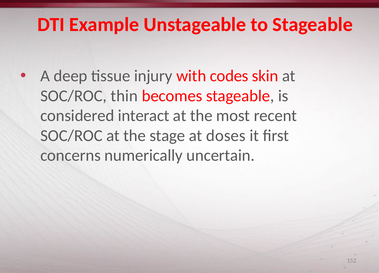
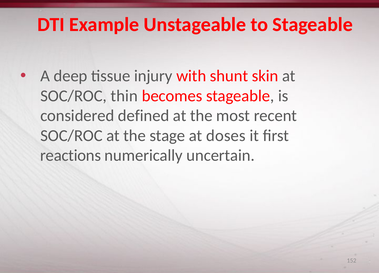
codes: codes -> shunt (229, 76)
interact: interact -> defined (144, 116)
concerns: concerns -> reactions (71, 156)
